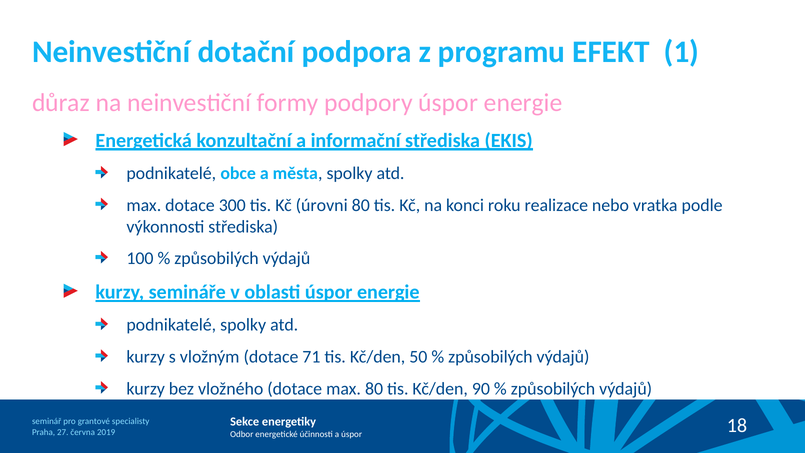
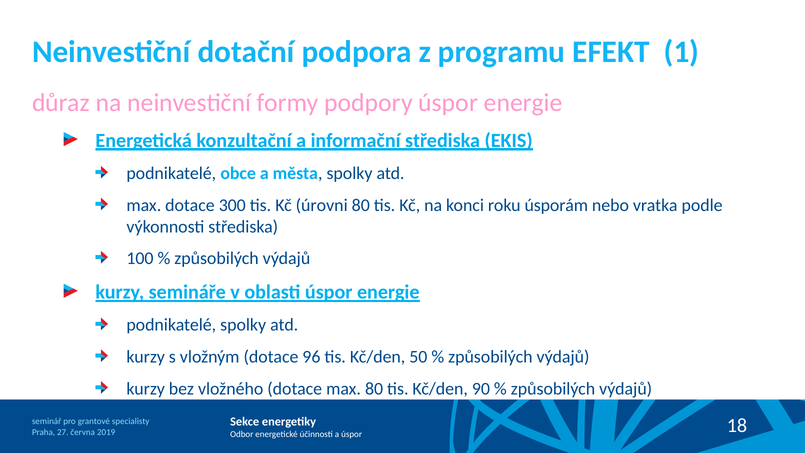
realizace: realizace -> úsporám (556, 205)
71: 71 -> 96 (311, 357)
